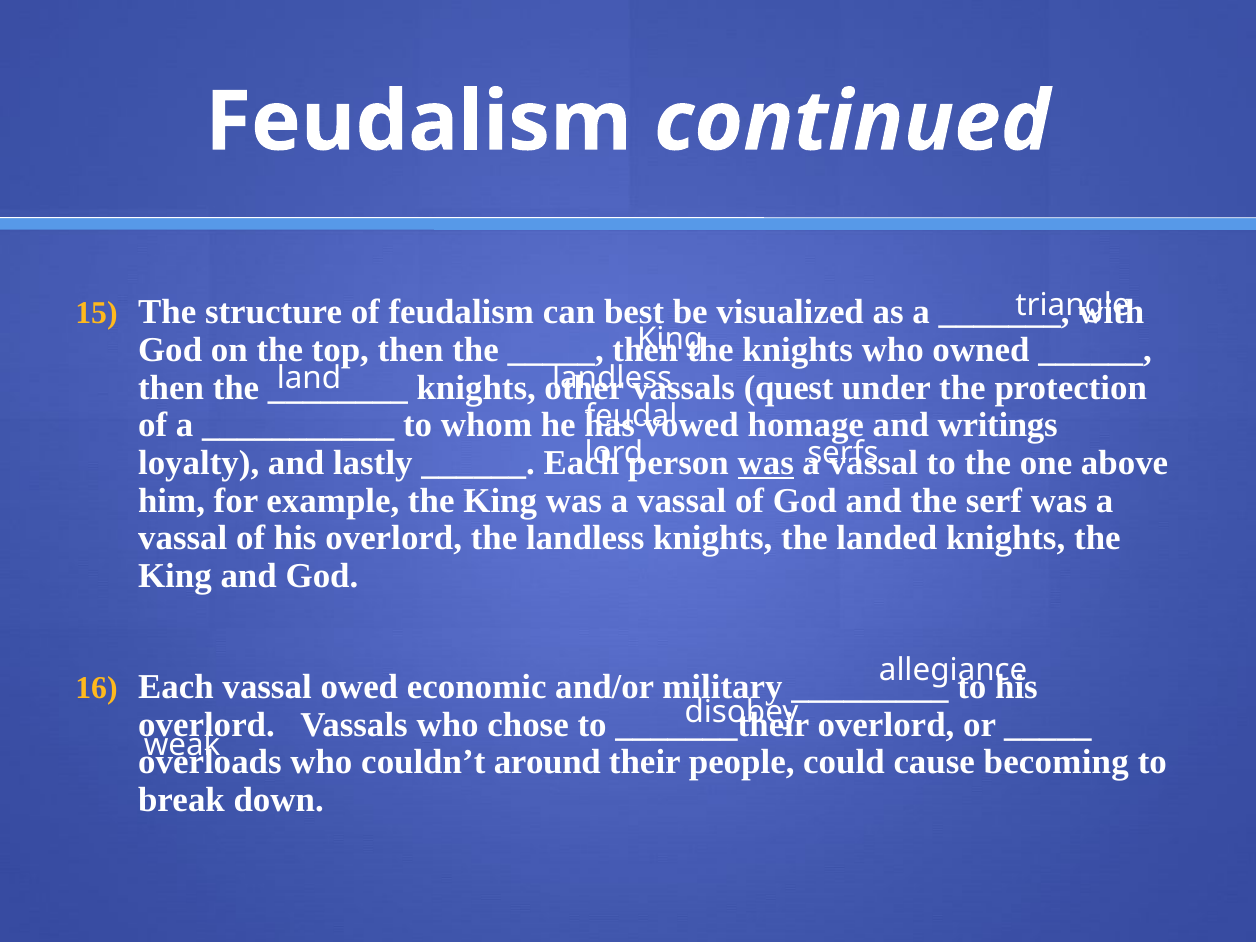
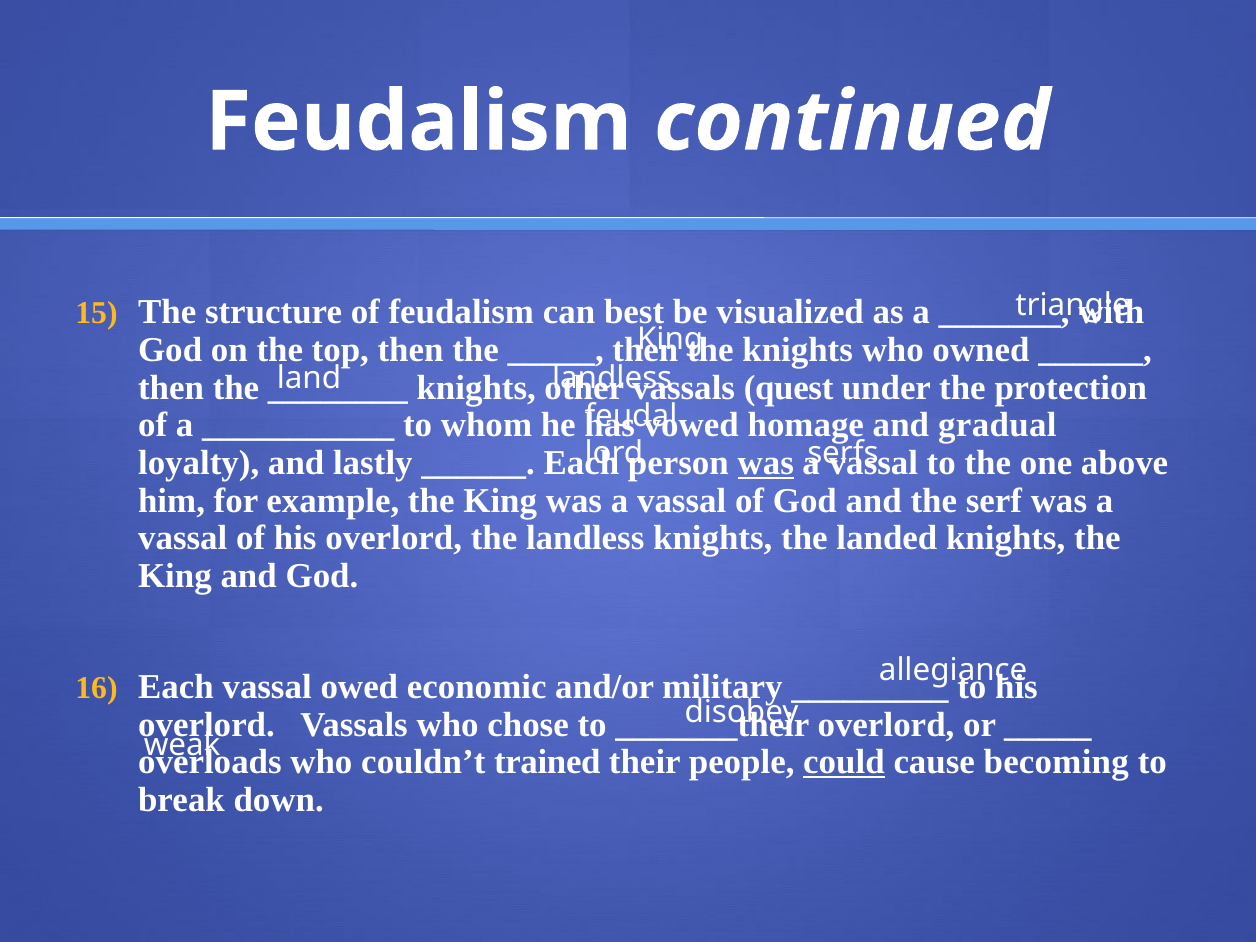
writings: writings -> gradual (997, 425)
around: around -> trained (547, 762)
could underline: none -> present (844, 762)
